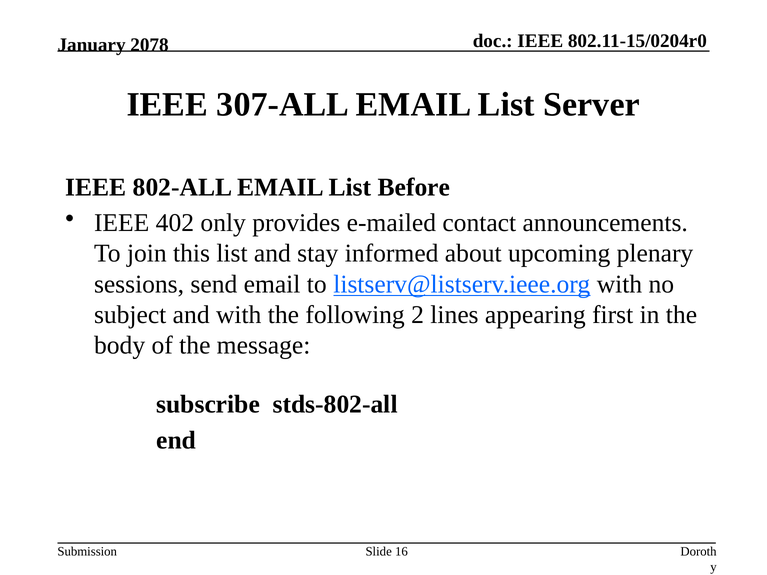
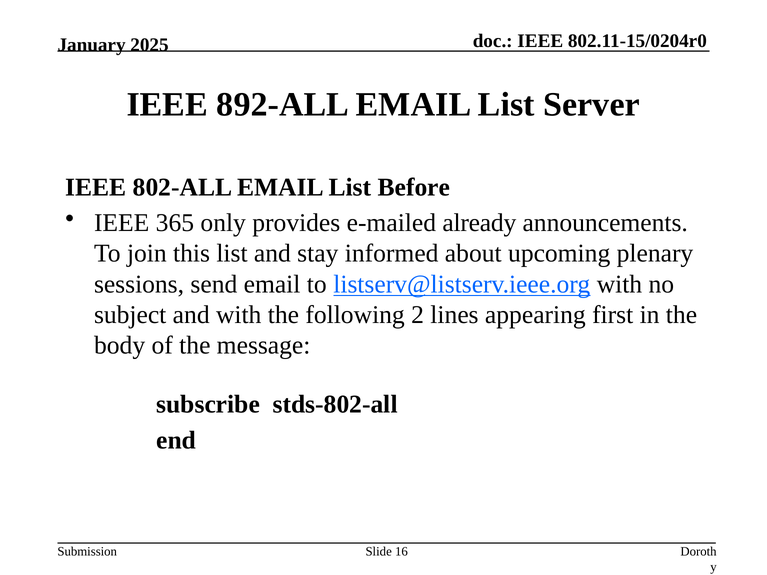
2078: 2078 -> 2025 (150, 45)
307-ALL: 307-ALL -> 892-ALL (283, 105)
402: 402 -> 365 (175, 223)
contact: contact -> already (479, 223)
